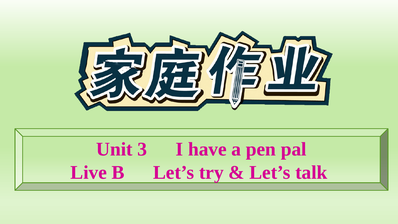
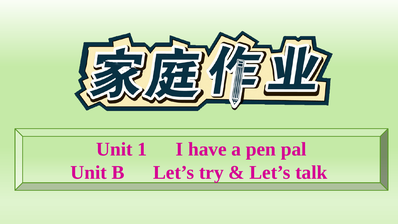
3: 3 -> 1 (142, 149)
Live: Live -> Unit (89, 172)
